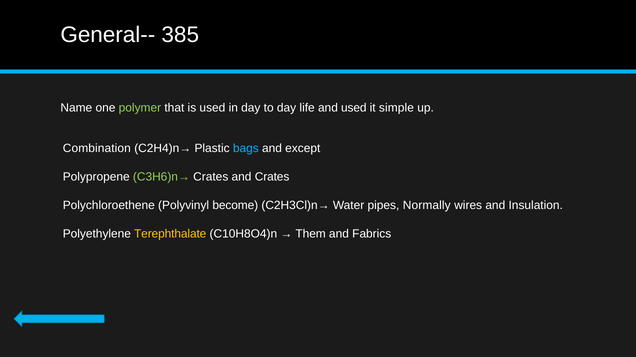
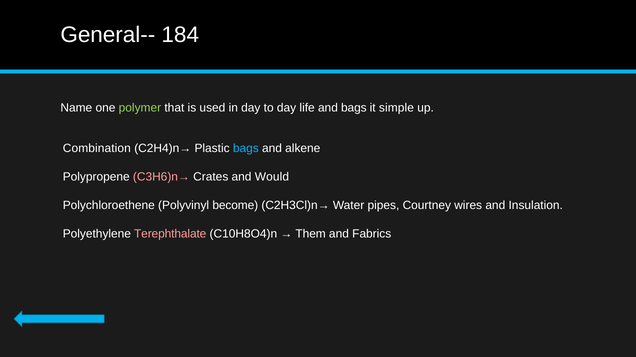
385: 385 -> 184 (180, 35)
and used: used -> bags (354, 108)
except: except -> alkene (303, 149)
C3H6)n→ colour: light green -> pink (161, 177)
and Crates: Crates -> Would (272, 177)
Normally: Normally -> Courtney (427, 206)
Terephthalate colour: yellow -> pink (170, 234)
